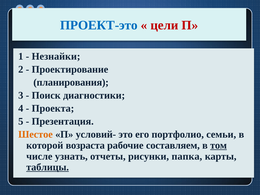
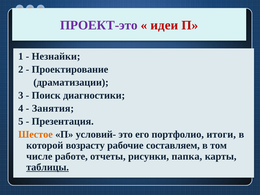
ПРОЕКТ-это colour: blue -> purple (99, 25)
цели: цели -> идеи (164, 25)
планирования: планирования -> драматизации (71, 82)
Проекта: Проекта -> Занятия (53, 108)
семьи: семьи -> итоги (221, 134)
возраста: возраста -> возрасту (85, 145)
том underline: present -> none (219, 145)
узнать: узнать -> работе (71, 156)
